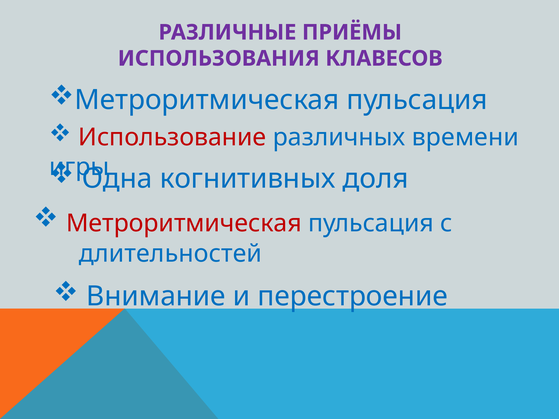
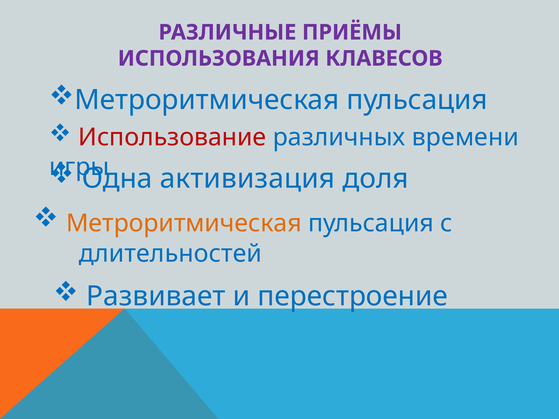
когнитивных: когнитивных -> активизация (247, 179)
Метроритмическая colour: red -> orange (184, 223)
Внимание: Внимание -> Развивает (156, 297)
